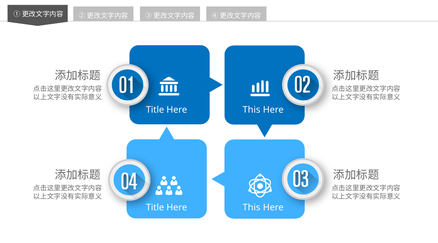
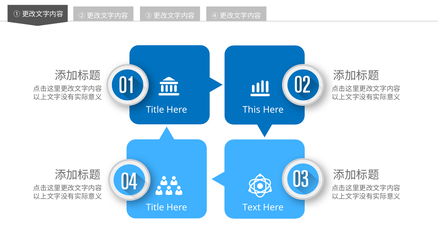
This: This -> Text (252, 208)
